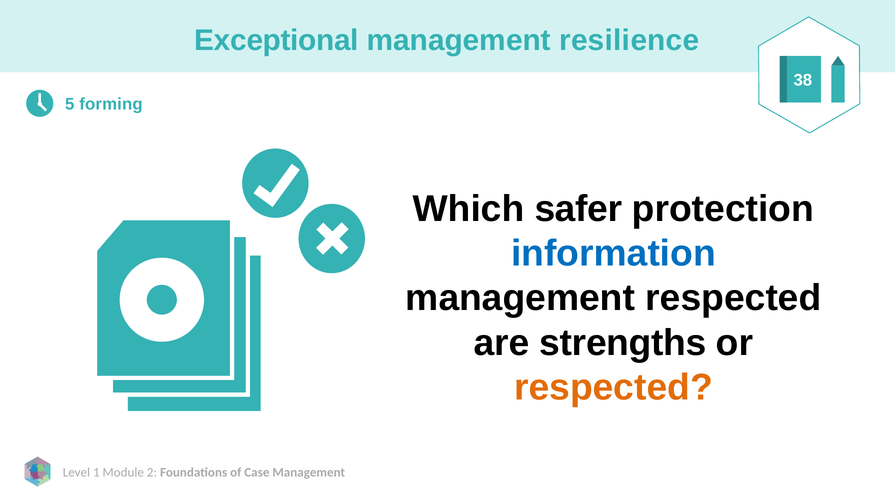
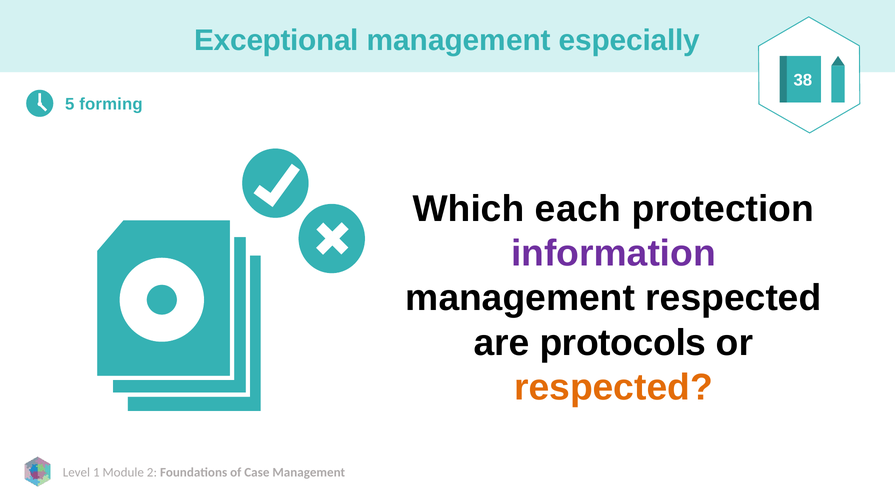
resilience: resilience -> especially (630, 41)
safer: safer -> each (578, 209)
information colour: blue -> purple (613, 254)
strengths: strengths -> protocols (623, 343)
